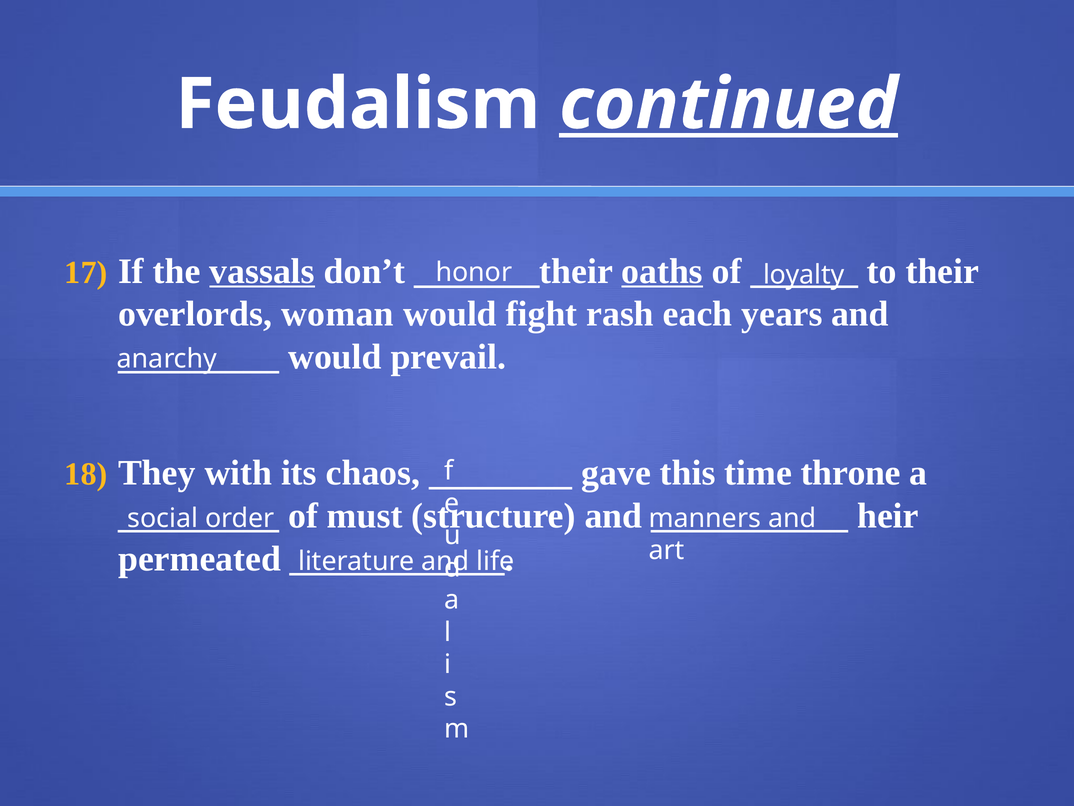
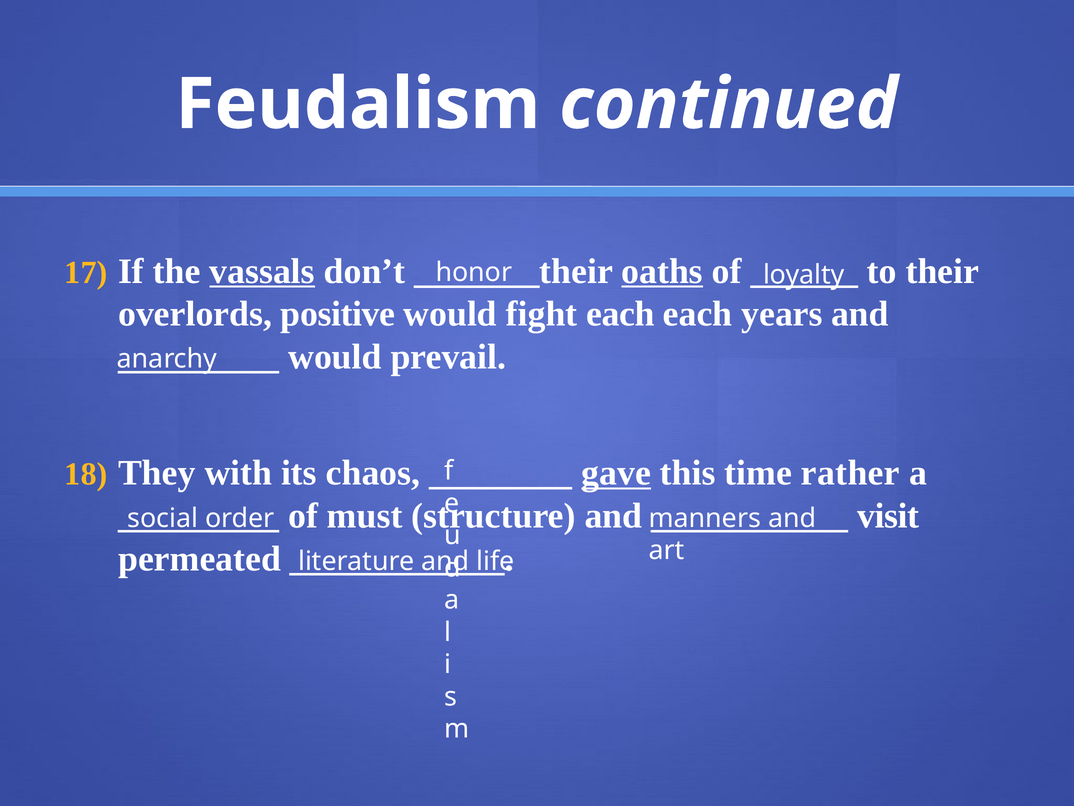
continued underline: present -> none (729, 104)
woman: woman -> positive (338, 314)
fight rash: rash -> each (620, 314)
gave underline: none -> present (616, 473)
throne: throne -> rather (850, 473)
heir: heir -> visit (888, 516)
